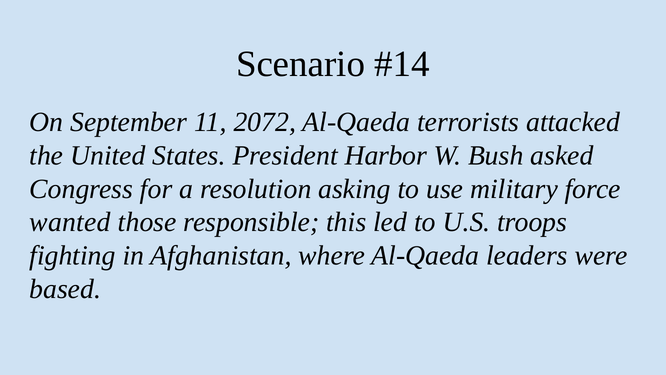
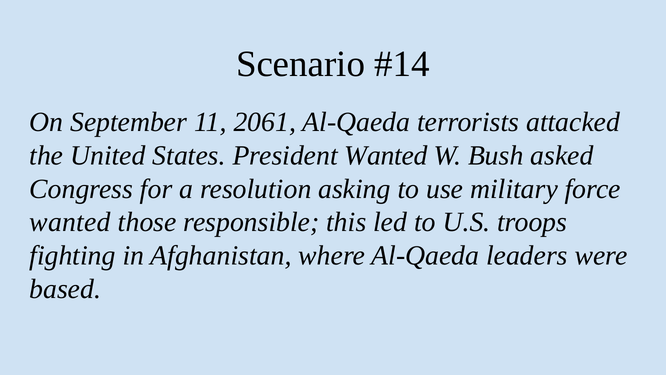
2072: 2072 -> 2061 (265, 122)
President Harbor: Harbor -> Wanted (386, 155)
